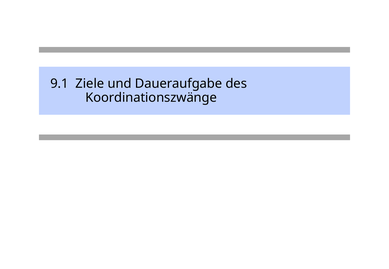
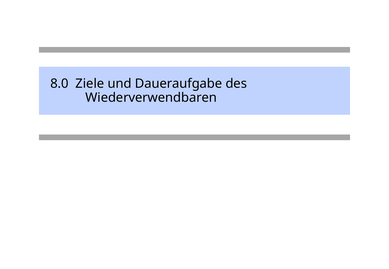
9.1: 9.1 -> 8.0 (59, 84)
Koordinationszwänge: Koordinationszwänge -> Wiederverwendbaren (151, 98)
